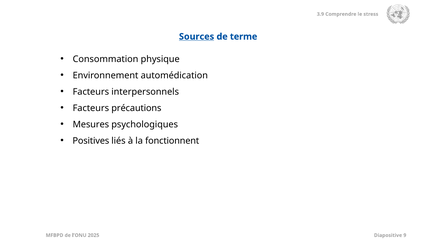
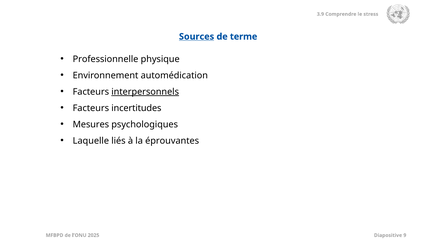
Consommation: Consommation -> Professionnelle (106, 59)
interpersonnels underline: none -> present (145, 92)
précautions: précautions -> incertitudes (136, 108)
Positives: Positives -> Laquelle (91, 141)
fonctionnent: fonctionnent -> éprouvantes (172, 141)
